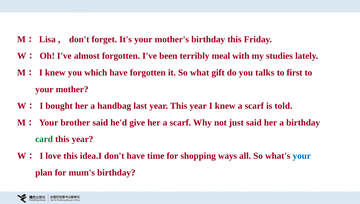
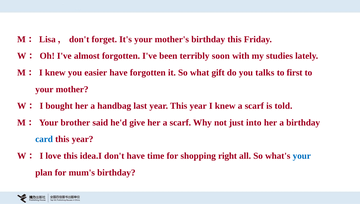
meal: meal -> soon (221, 56)
which: which -> easier (96, 72)
just said: said -> into (254, 122)
card colour: green -> blue (44, 139)
ways: ways -> right (228, 156)
